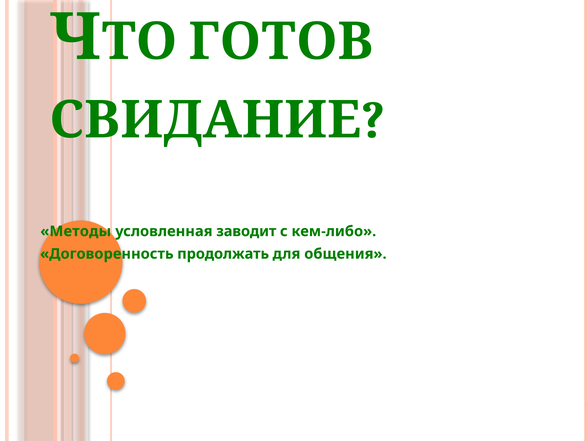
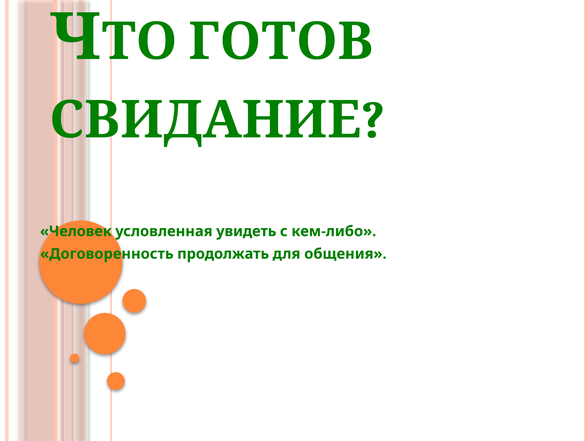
Методы: Методы -> Человек (76, 231)
заводит: заводит -> увидеть (246, 231)
